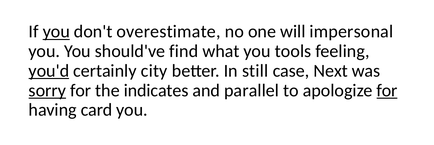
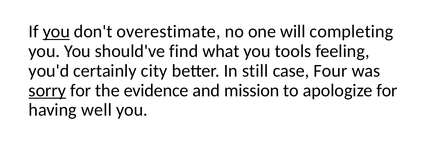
impersonal: impersonal -> completing (351, 32)
you'd underline: present -> none (49, 71)
Next: Next -> Four (331, 71)
indicates: indicates -> evidence (156, 90)
parallel: parallel -> mission (252, 90)
for underline: present -> none (387, 90)
card: card -> well (96, 110)
